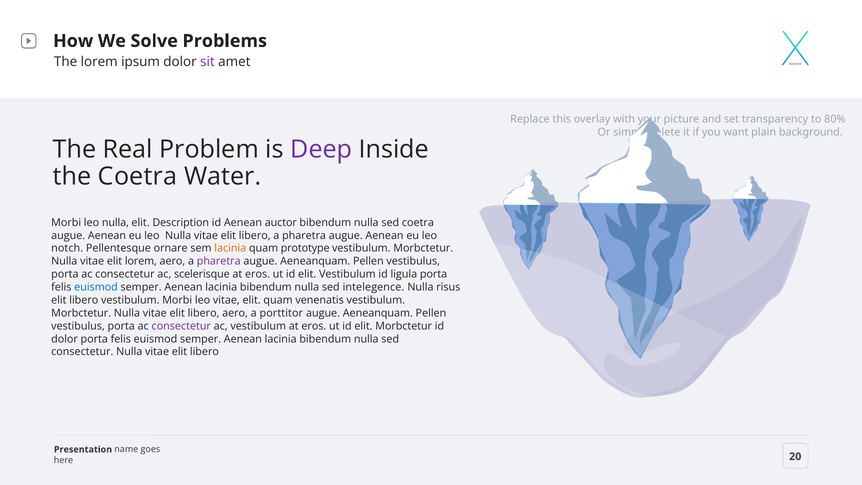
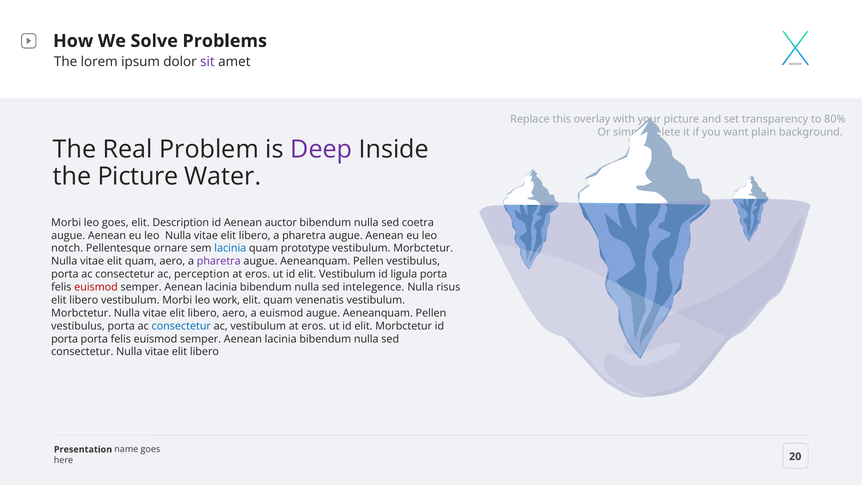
the Coetra: Coetra -> Picture (138, 177)
Morbi leo nulla: nulla -> goes (115, 223)
lacinia colour: orange -> blue (230, 248)
vitae elit lorem: lorem -> quam (141, 261)
scelerisque: scelerisque -> perception (202, 274)
euismod colour: blue -> red (96, 287)
leo vitae: vitae -> work (226, 300)
a porttitor: porttitor -> euismod (281, 313)
consectetur colour: purple -> blue (181, 326)
dolor: dolor -> porta (65, 339)
